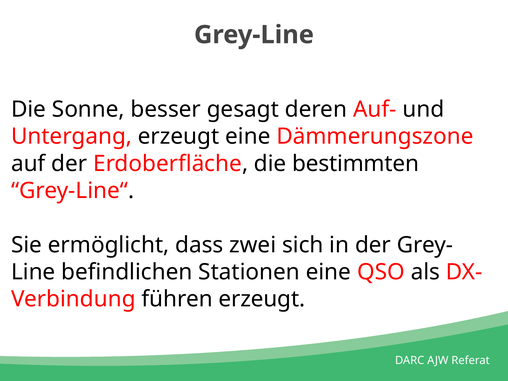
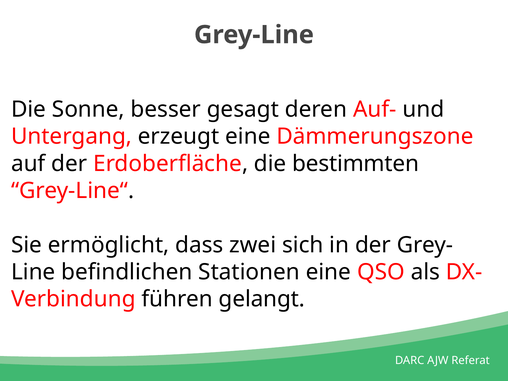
führen erzeugt: erzeugt -> gelangt (262, 299)
